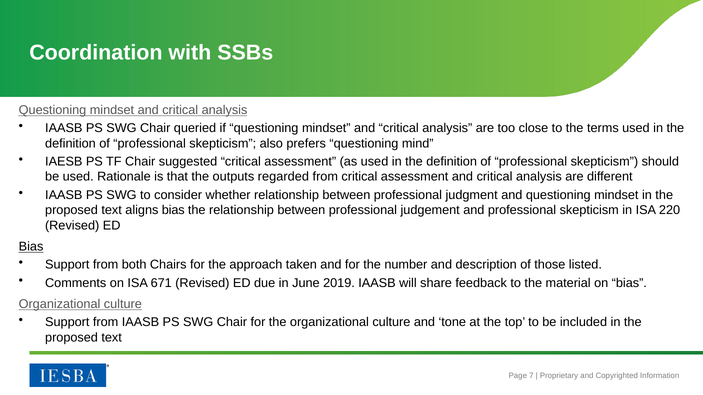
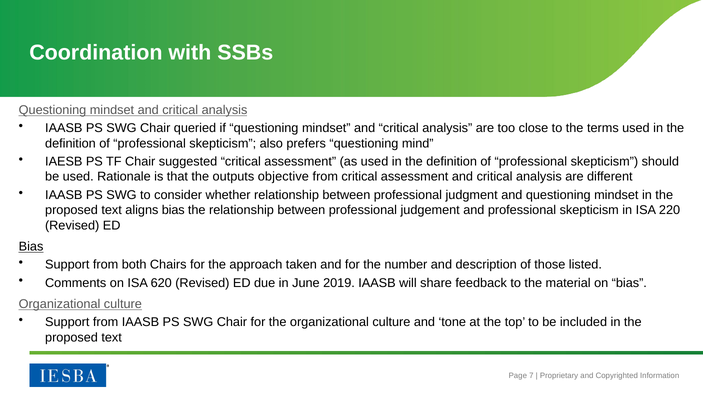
regarded: regarded -> objective (283, 177)
671: 671 -> 620 (161, 283)
